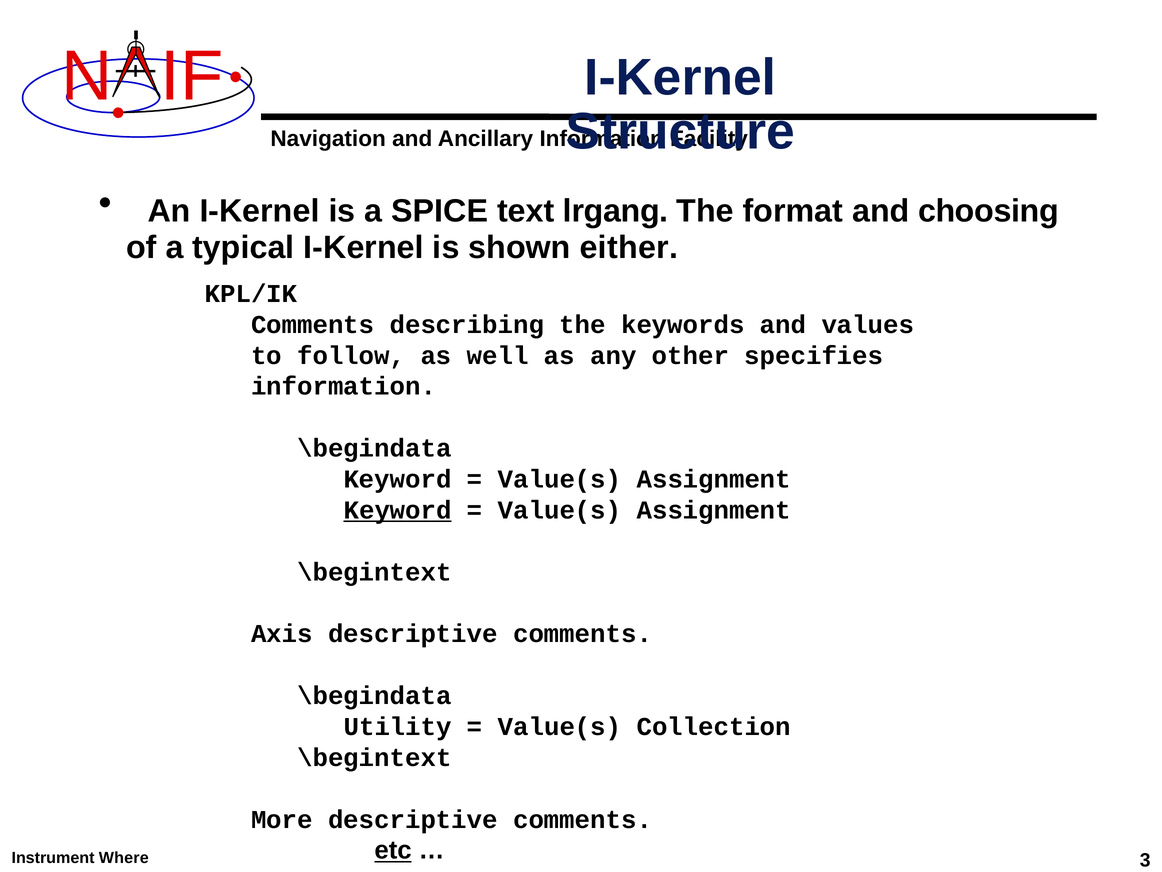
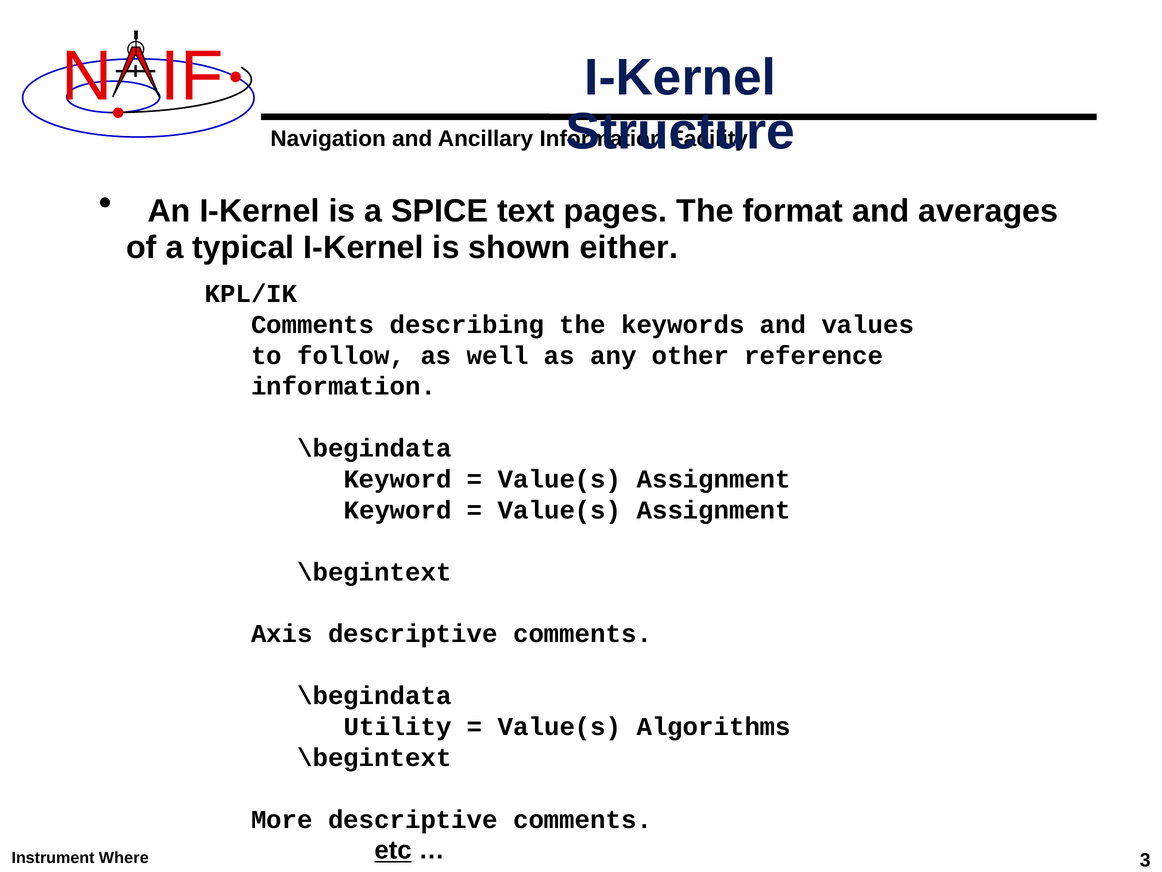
lrgang: lrgang -> pages (615, 211)
choosing: choosing -> averages (988, 211)
specifies: specifies -> reference (814, 356)
Keyword underline: present -> none (398, 510)
Collection: Collection -> Algorithms (714, 727)
